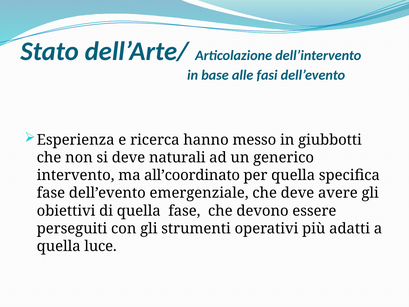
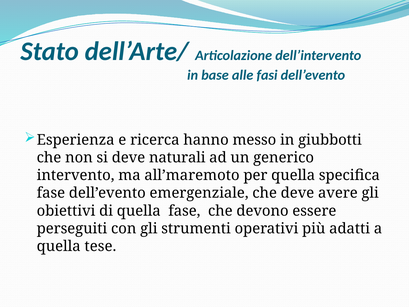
all’coordinato: all’coordinato -> all’maremoto (192, 175)
luce: luce -> tese (100, 246)
